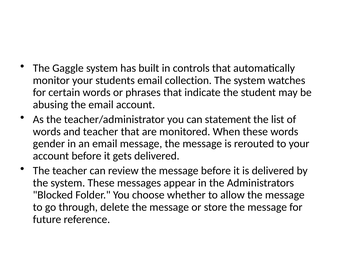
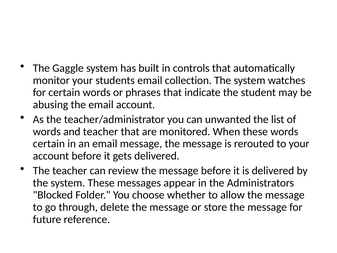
statement: statement -> unwanted (228, 119)
gender: gender -> certain (49, 144)
